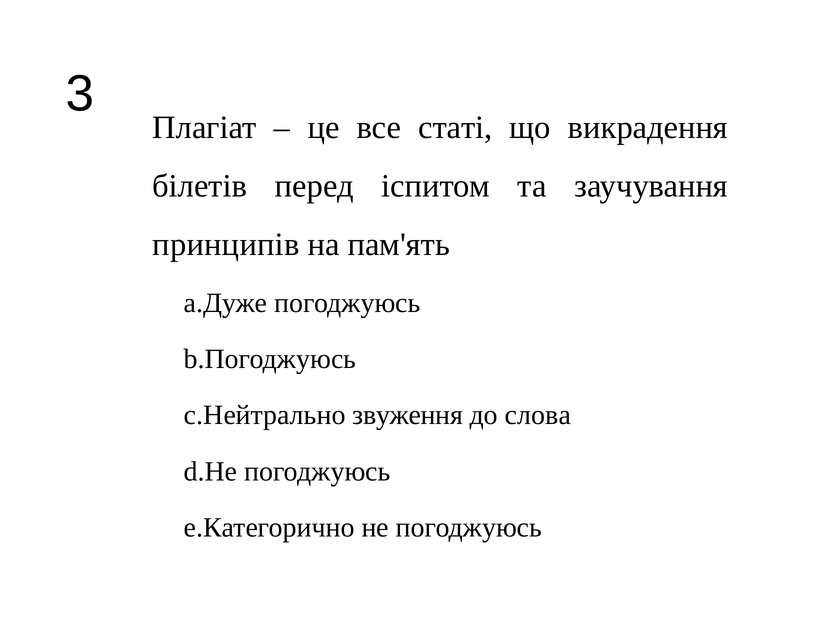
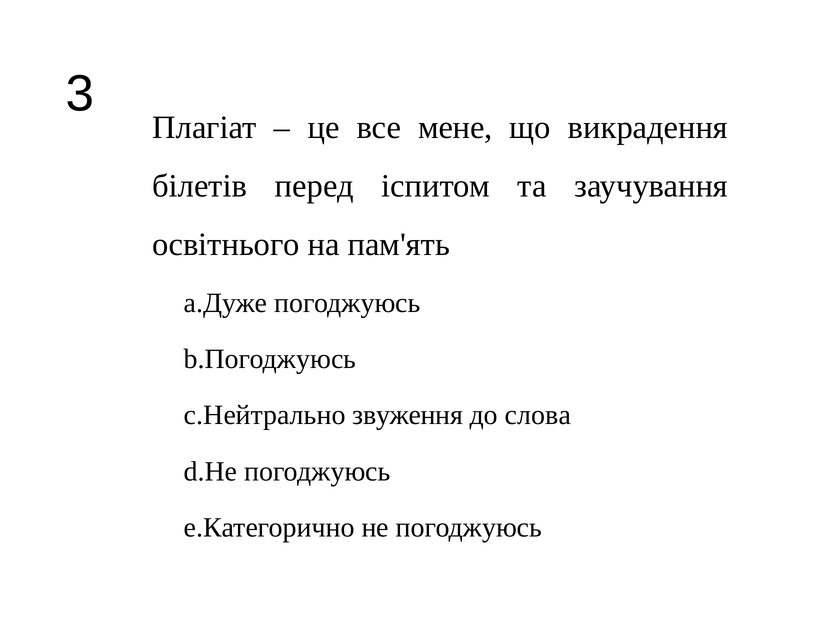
статі: статі -> мене (455, 127)
принципів: принципів -> освітнього (226, 245)
